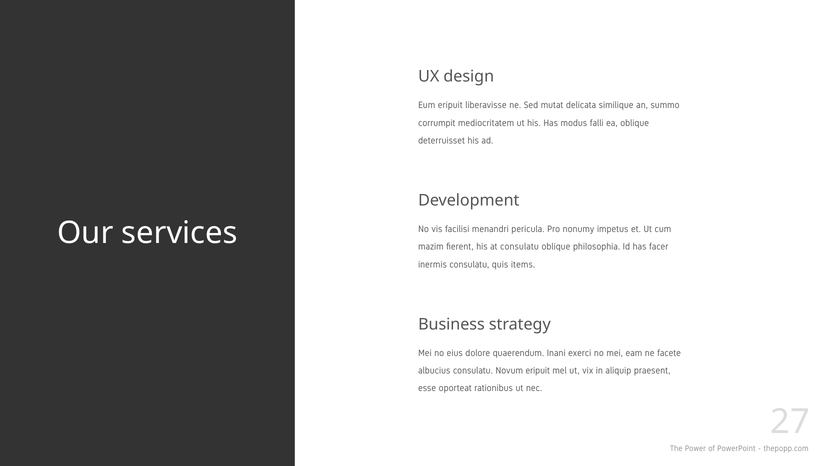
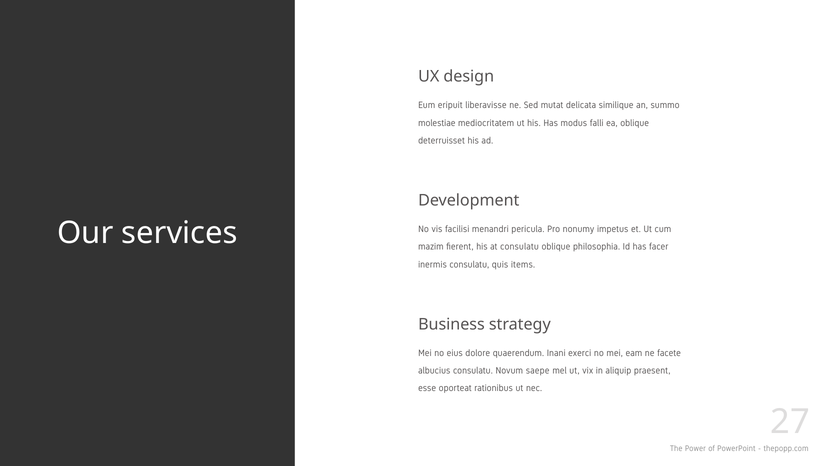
corrumpit: corrumpit -> molestiae (437, 123)
Novum eripuit: eripuit -> saepe (538, 371)
